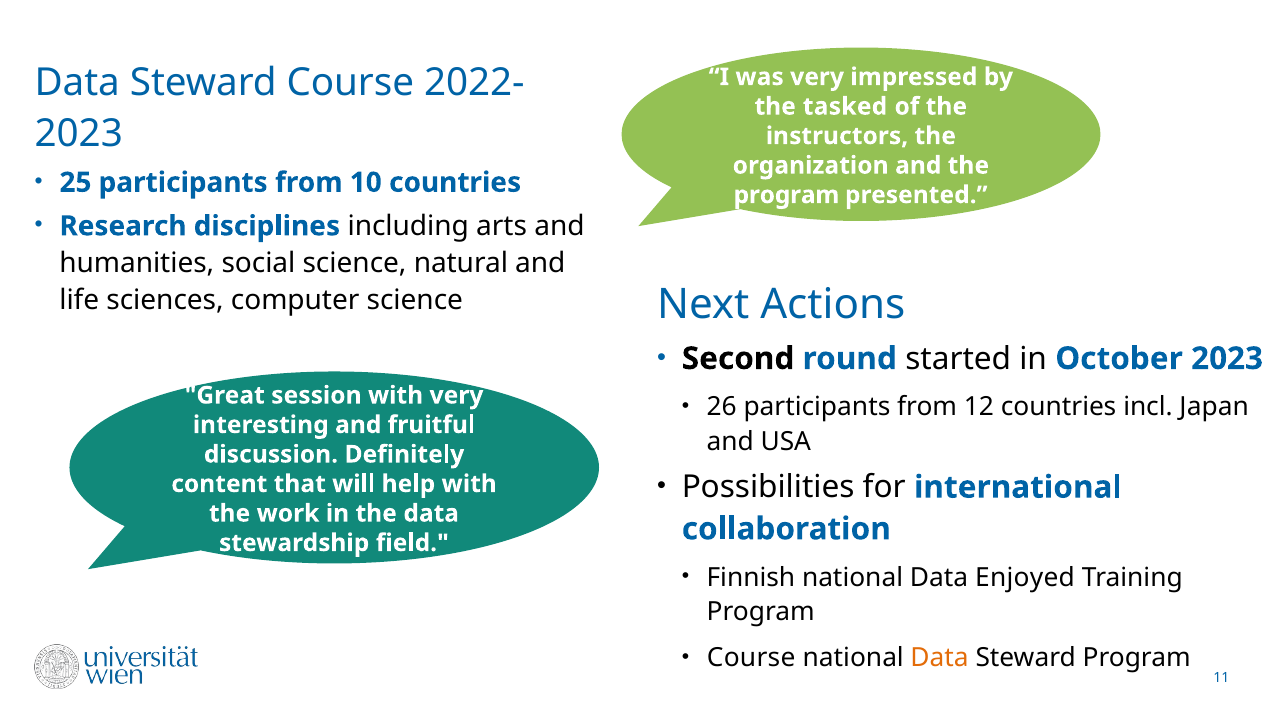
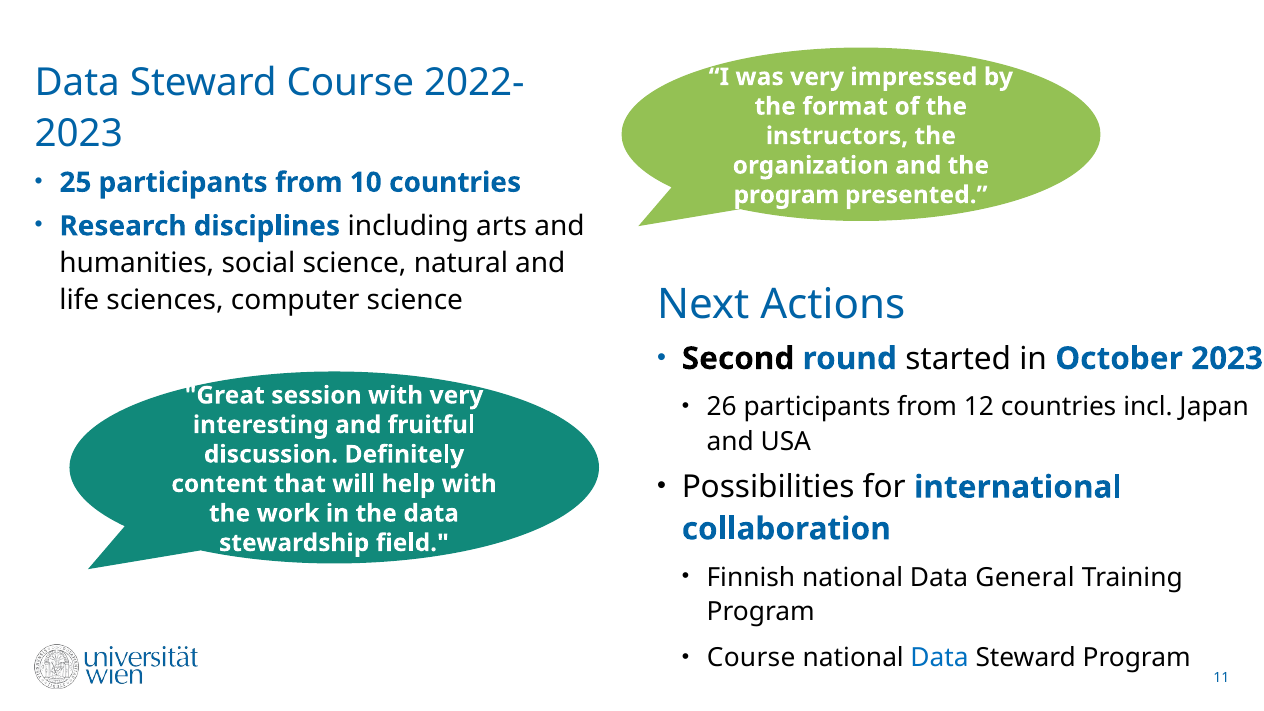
tasked: tasked -> format (845, 106)
Enjoyed: Enjoyed -> General (1025, 577)
Data colour: orange -> blue (940, 658)
